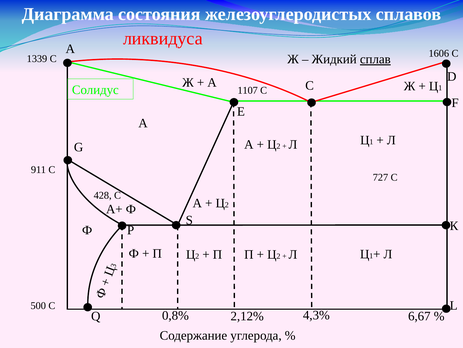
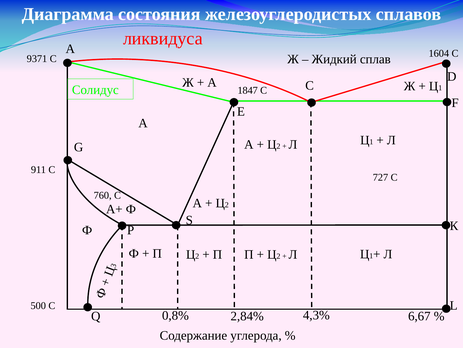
1606: 1606 -> 1604 (439, 53)
сплав underline: present -> none (375, 59)
1339: 1339 -> 9371 (37, 59)
1107: 1107 -> 1847 (248, 90)
428: 428 -> 760 (103, 195)
2,12%: 2,12% -> 2,84% (247, 315)
